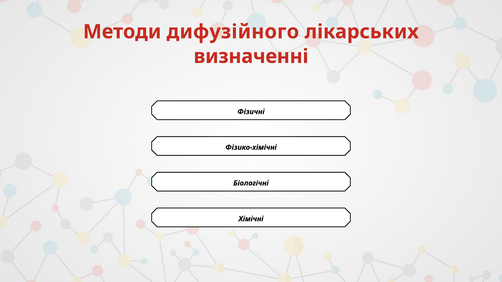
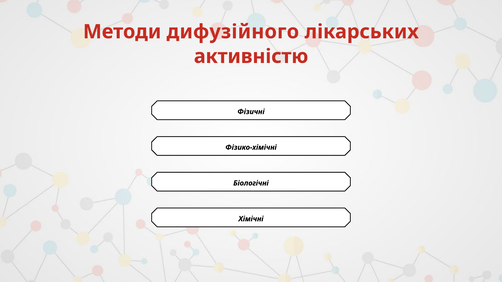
визначенні: визначенні -> активністю (251, 56)
